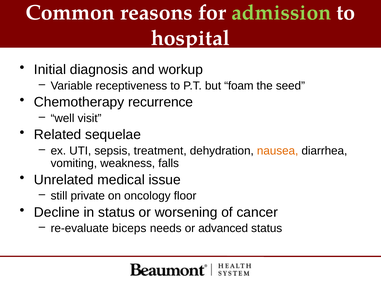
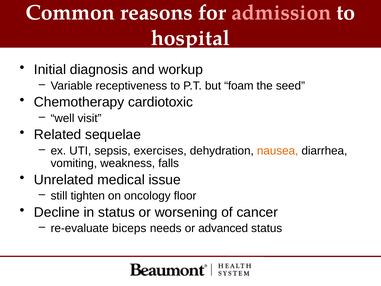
admission colour: light green -> pink (281, 13)
recurrence: recurrence -> cardiotoxic (161, 102)
treatment: treatment -> exercises (160, 151)
private: private -> tighten (88, 196)
